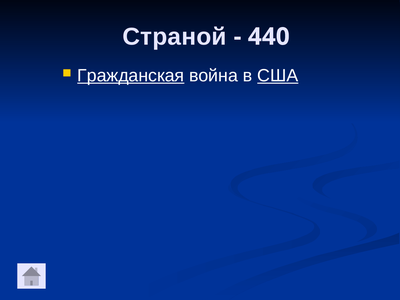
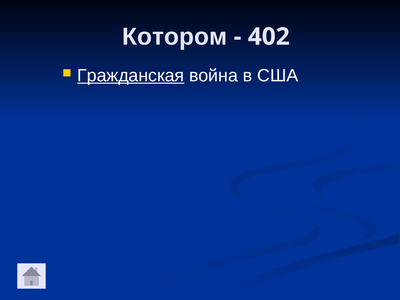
Страной: Страной -> Котором (175, 37)
440: 440 -> 402 (269, 37)
США underline: present -> none (278, 76)
